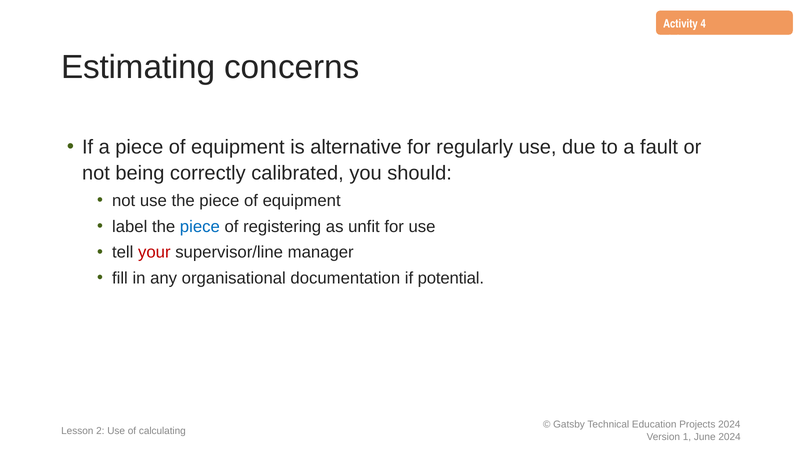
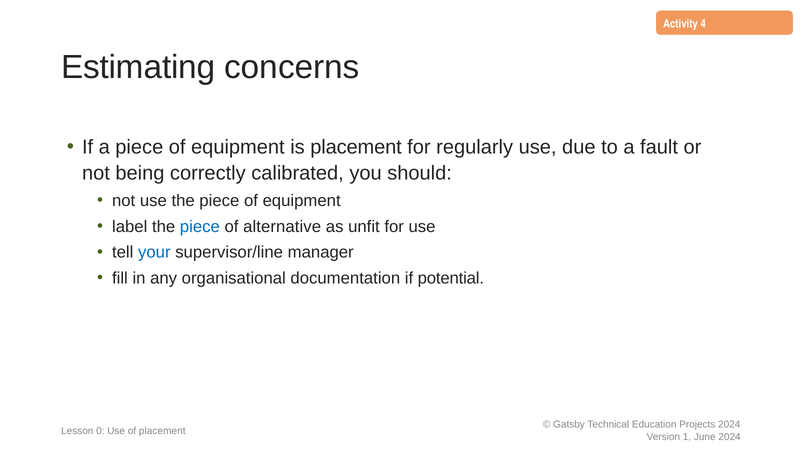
is alternative: alternative -> placement (356, 147)
registering: registering -> alternative (282, 227)
your colour: red -> blue (154, 253)
2: 2 -> 0 (100, 431)
of calculating: calculating -> placement (162, 431)
